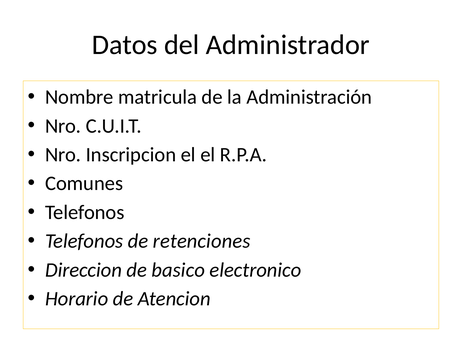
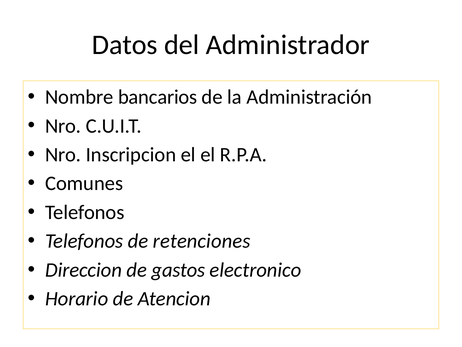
matricula: matricula -> bancarios (158, 97)
basico: basico -> gastos (178, 270)
